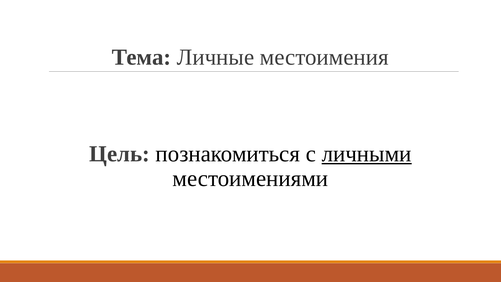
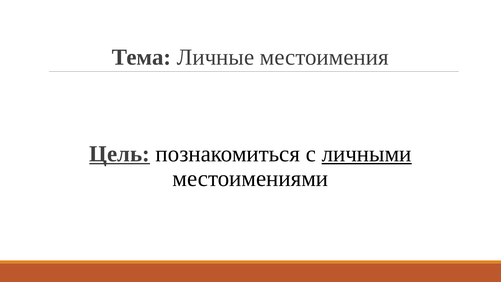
Цель underline: none -> present (120, 154)
